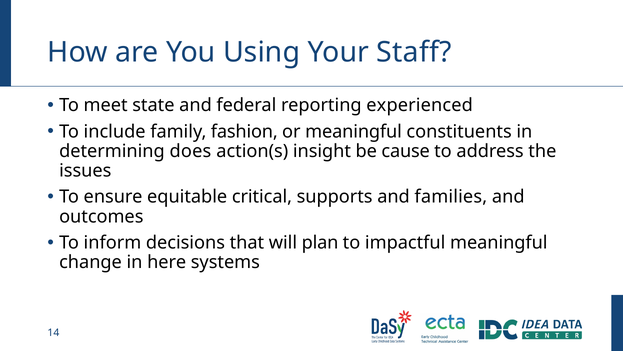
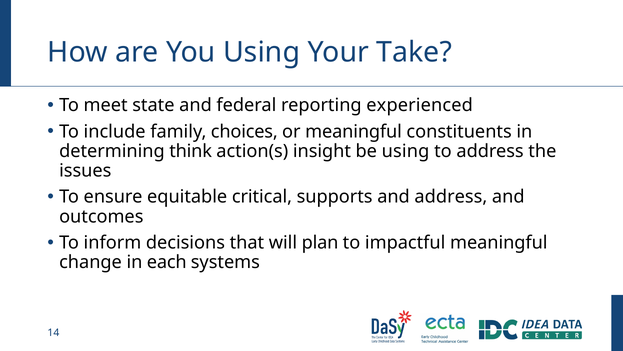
Staff: Staff -> Take (414, 52)
fashion: fashion -> choices (244, 131)
does: does -> think (191, 151)
be cause: cause -> using (406, 151)
and families: families -> address (451, 197)
here: here -> each (167, 262)
